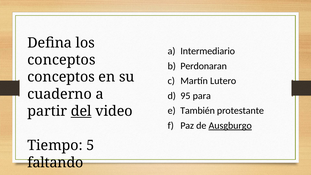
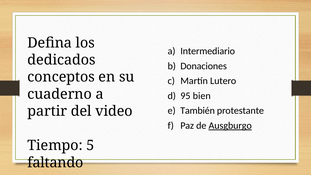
conceptos: conceptos -> dedicados (61, 60)
Perdonaran: Perdonaran -> Donaciones (204, 66)
para: para -> bien (202, 96)
del underline: present -> none (81, 111)
